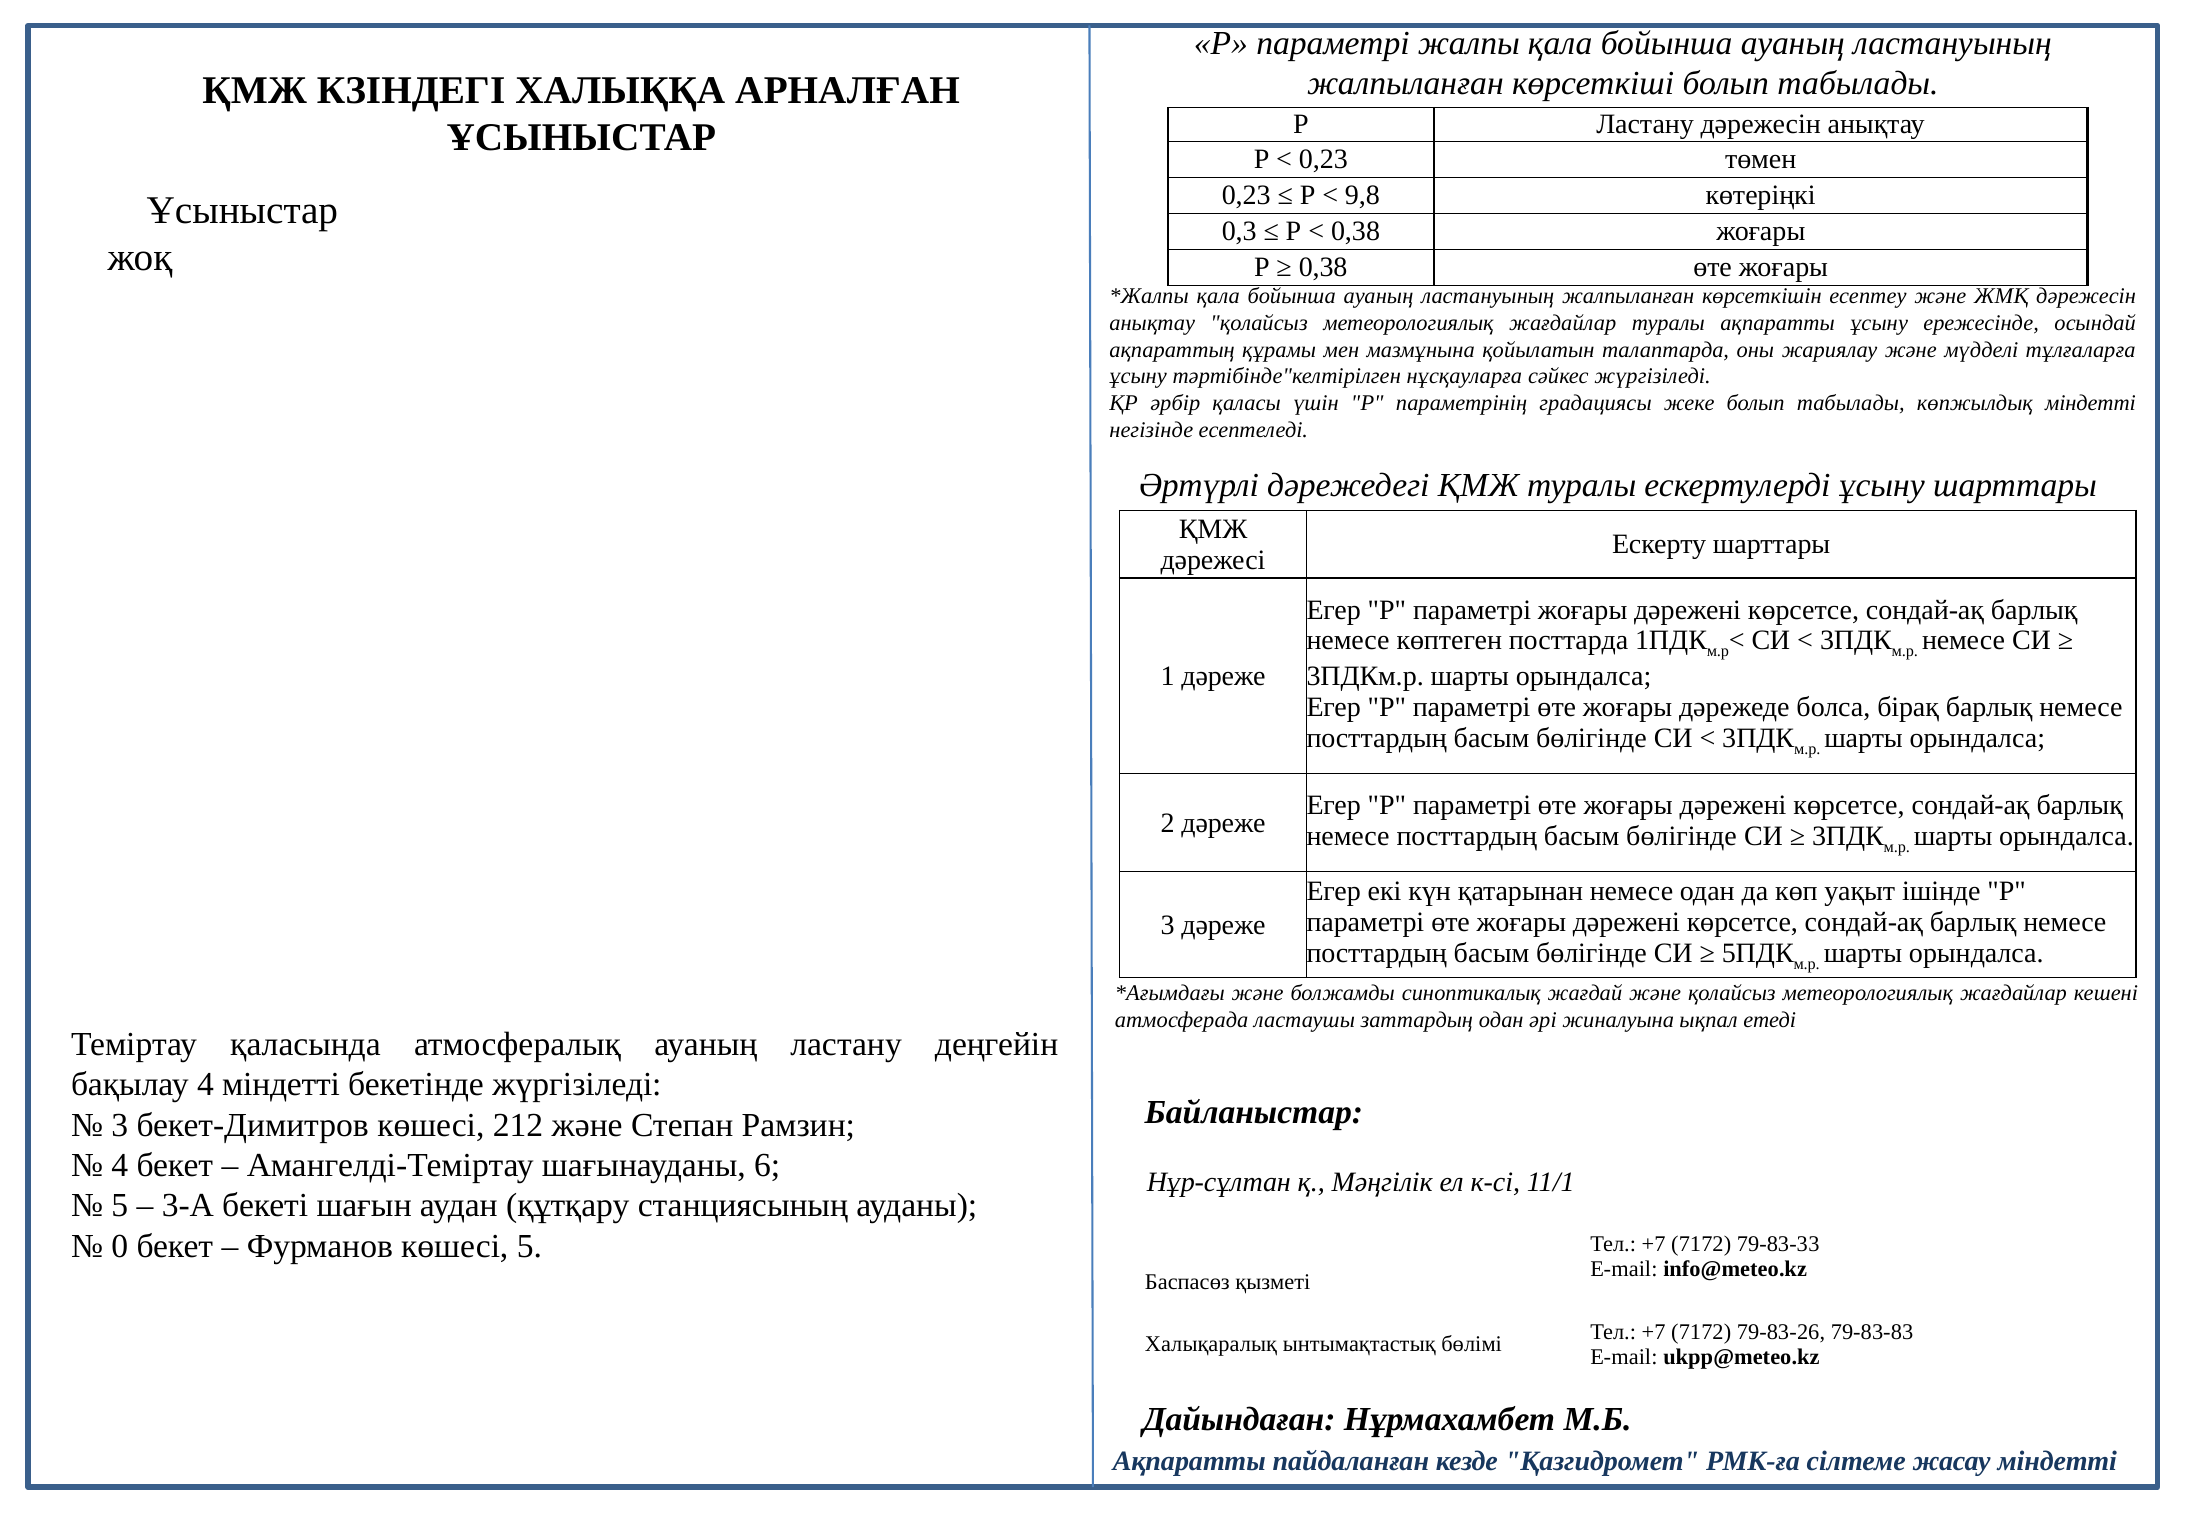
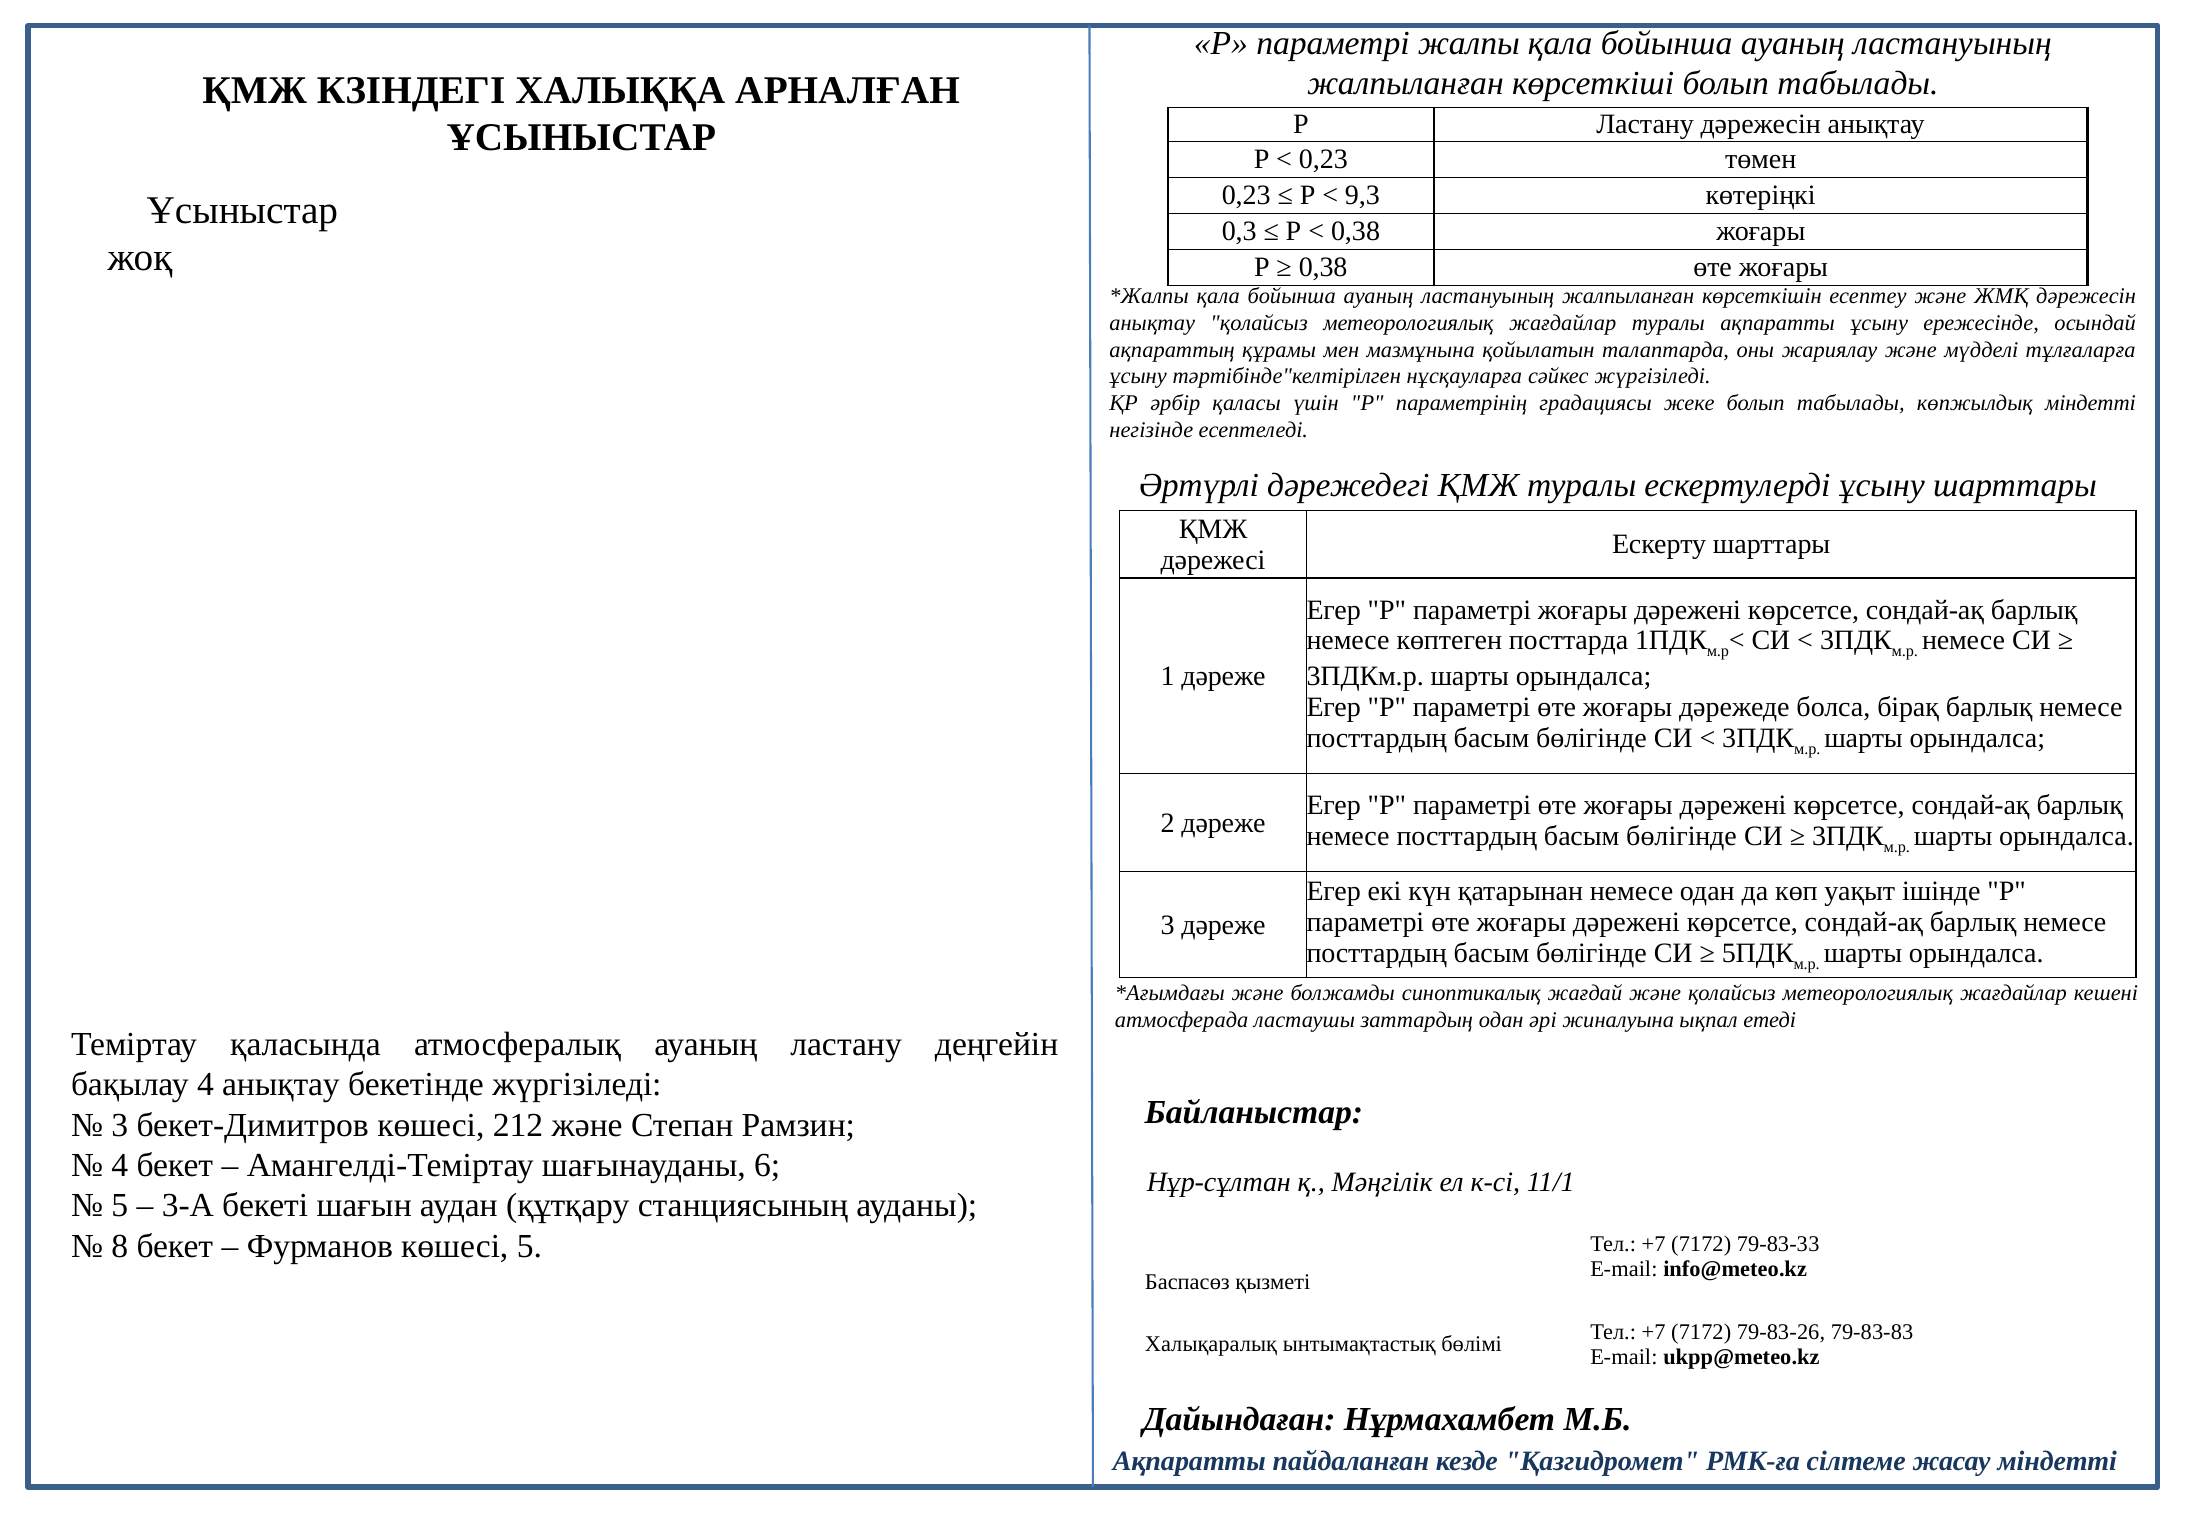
9,8: 9,8 -> 9,3 (1362, 195)
4 міндетті: міндетті -> анықтау (281, 1085)
0: 0 -> 8 (120, 1246)
